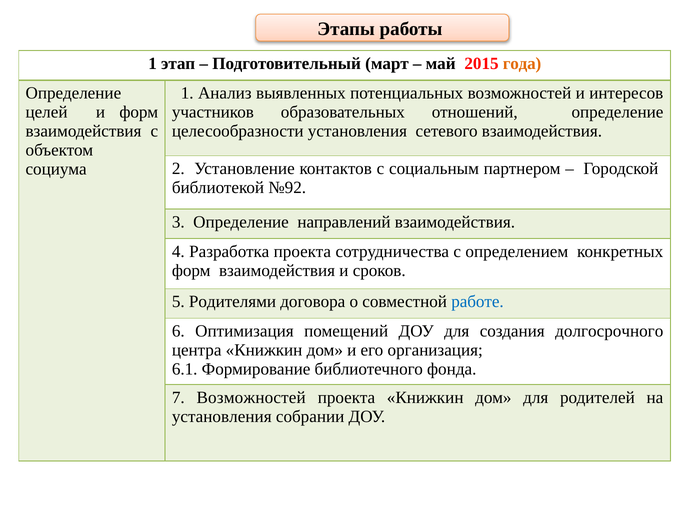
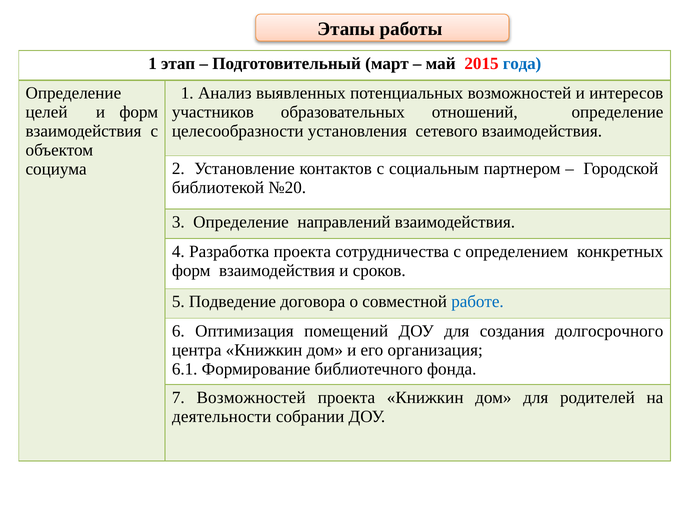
года colour: orange -> blue (522, 64)
№92: №92 -> №20 (287, 188)
Родителями: Родителями -> Подведение (233, 302)
установления: установления -> деятельности (222, 416)
